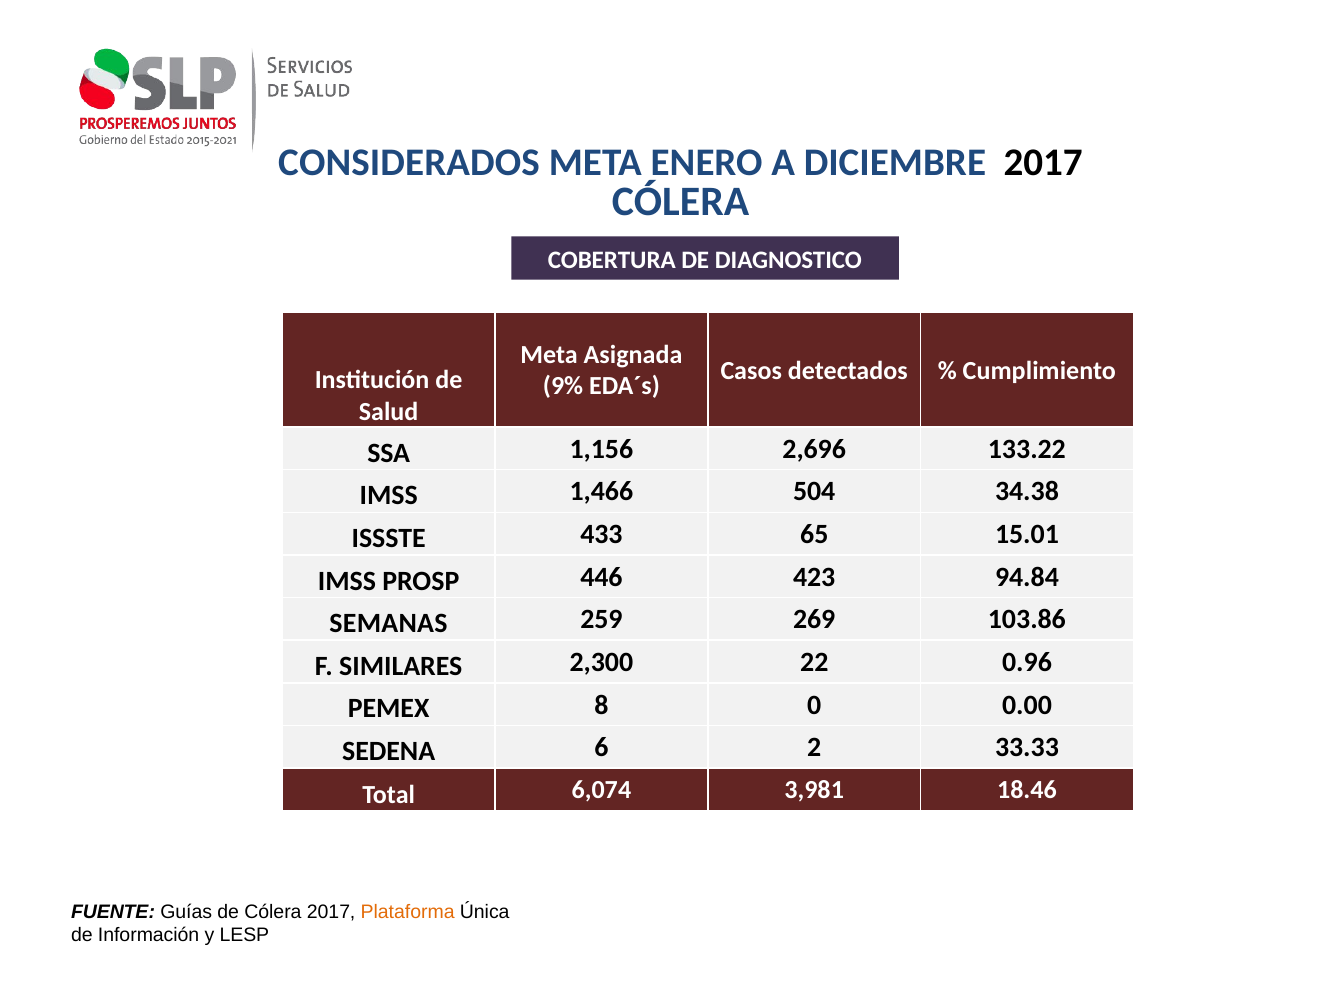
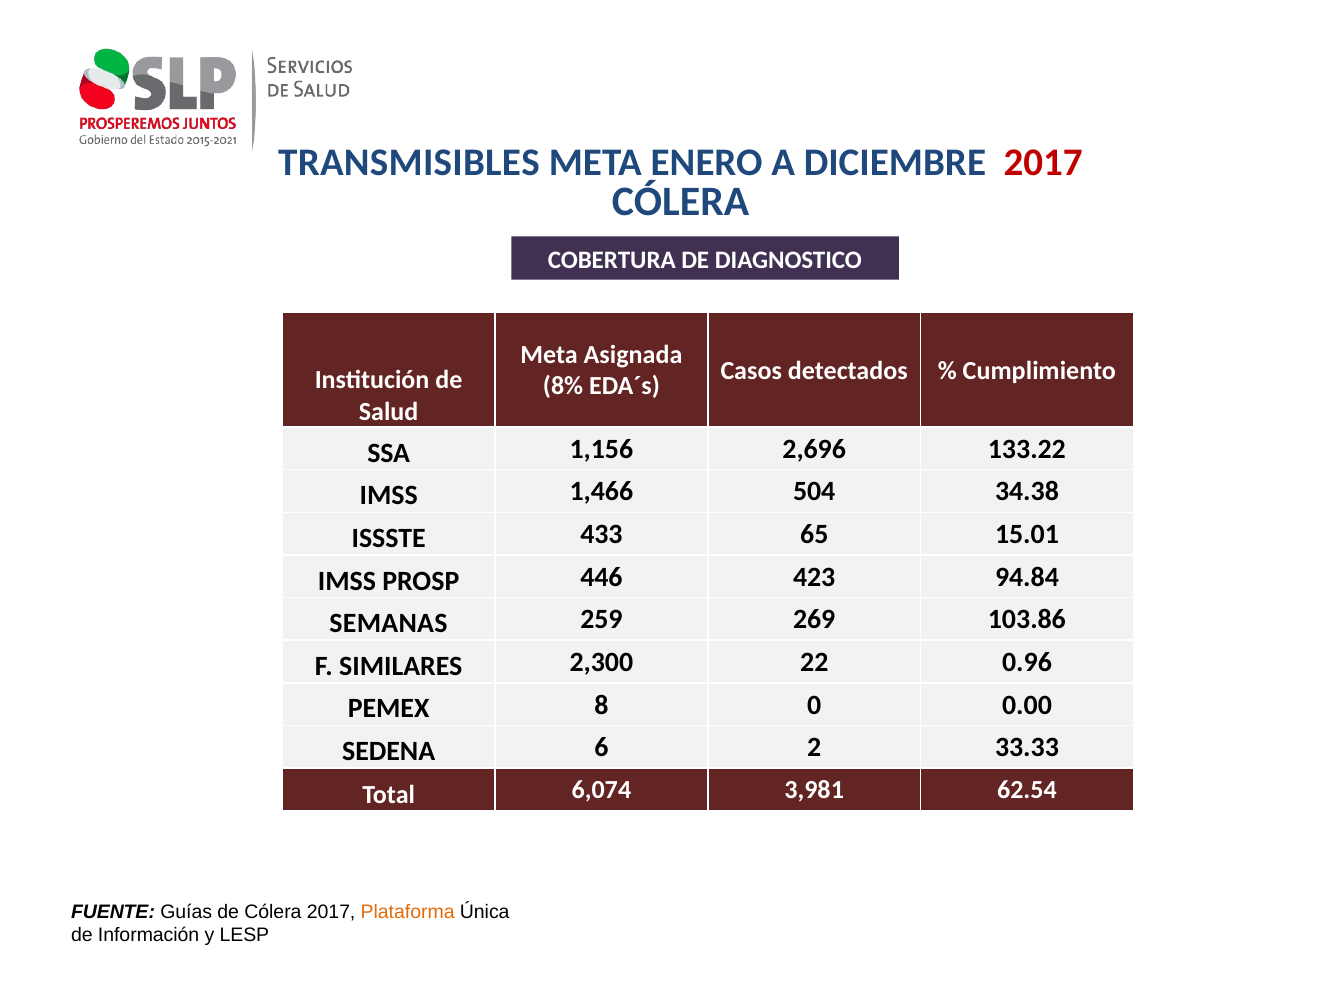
CONSIDERADOS: CONSIDERADOS -> TRANSMISIBLES (409, 163)
2017 colour: black -> red (1043, 163)
9%: 9% -> 8% (563, 386)
18.46: 18.46 -> 62.54 (1027, 790)
